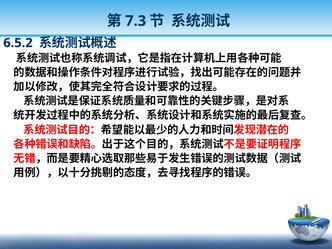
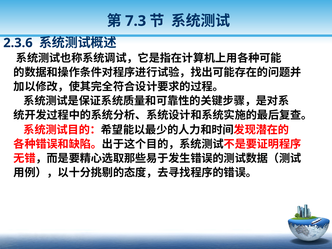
6.5.2: 6.5.2 -> 2.3.6 (18, 43)
